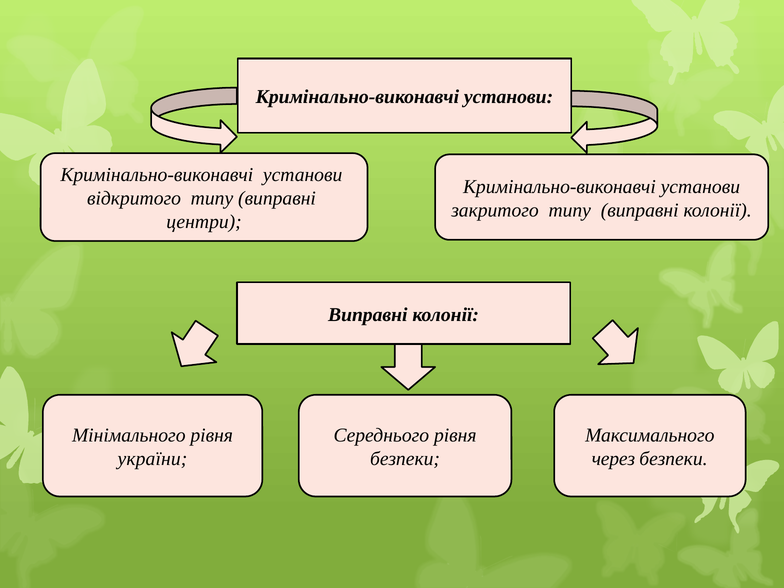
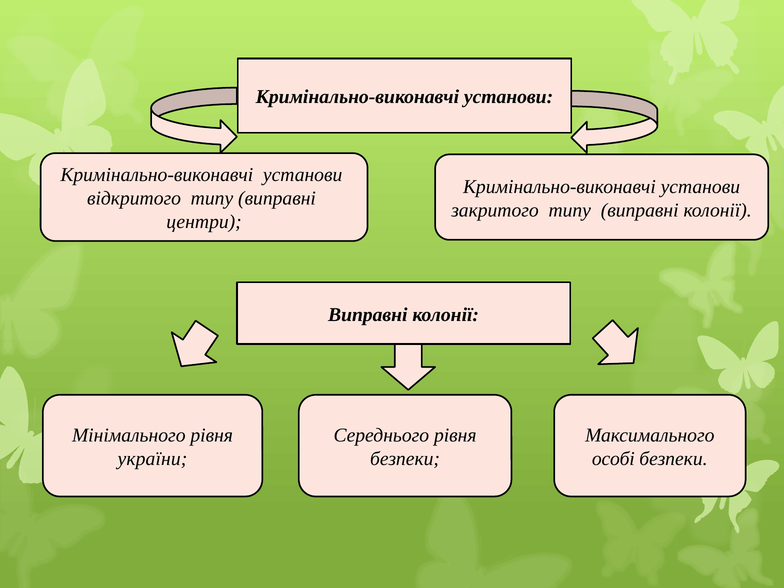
через: через -> особі (613, 459)
